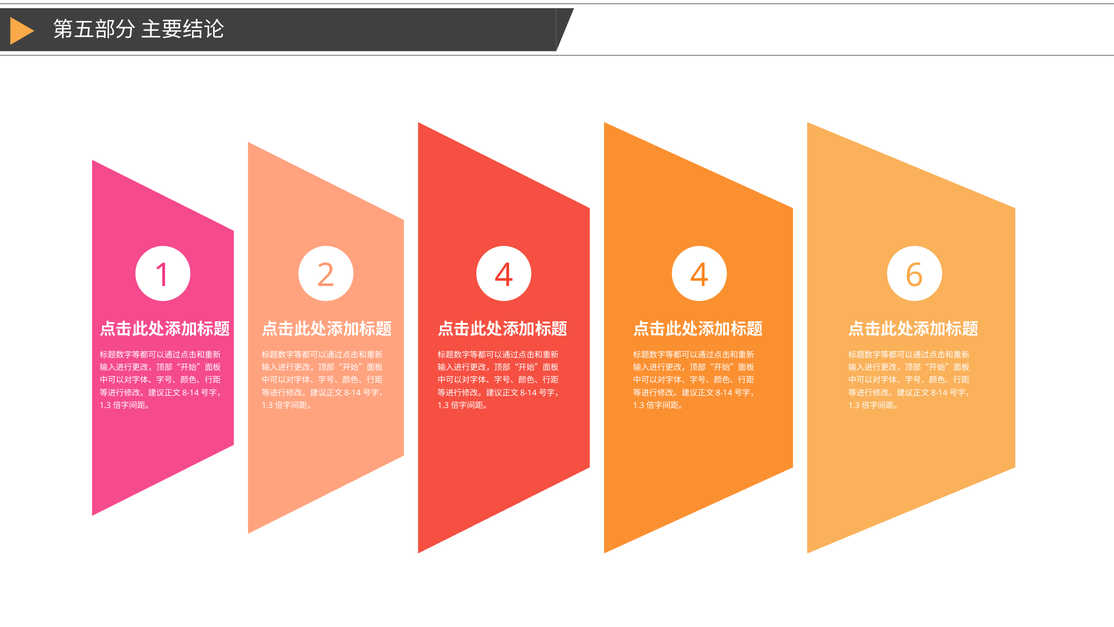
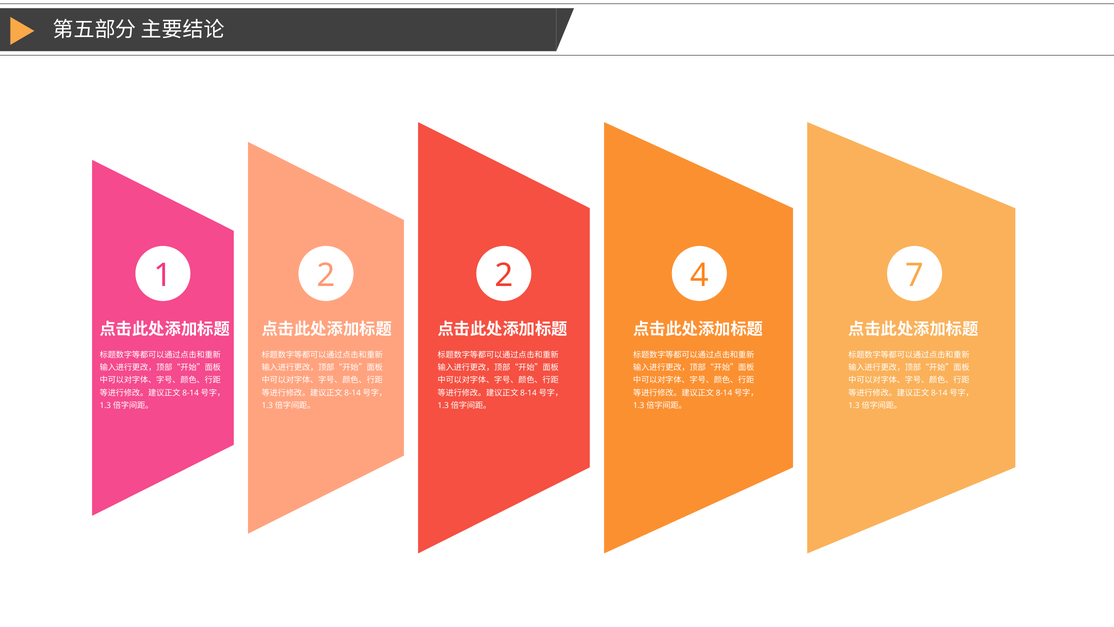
2 4: 4 -> 2 (504, 276)
6: 6 -> 7 (915, 276)
